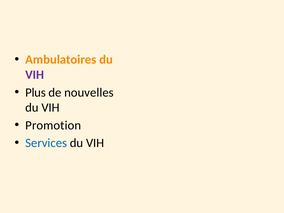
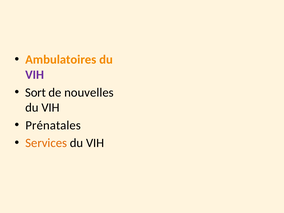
Plus: Plus -> Sort (36, 92)
Promotion: Promotion -> Prénatales (53, 125)
Services colour: blue -> orange (46, 143)
